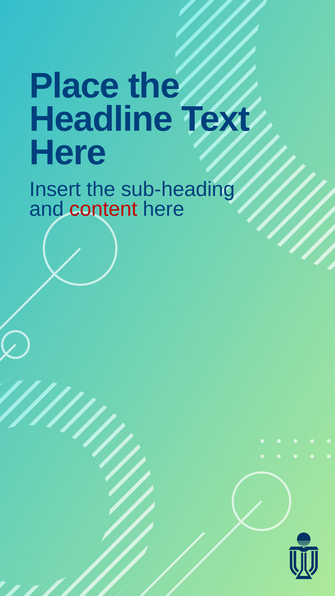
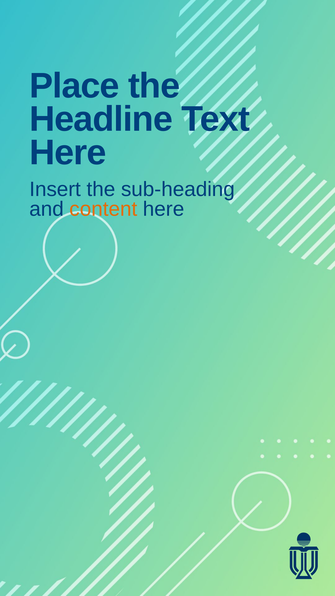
content colour: red -> orange (103, 209)
